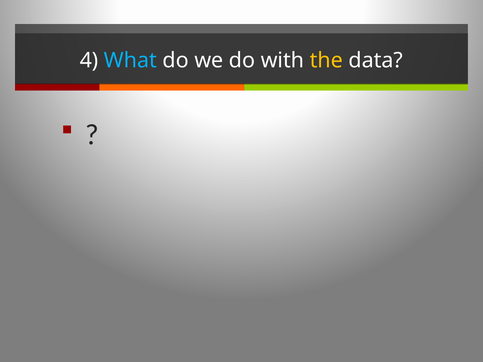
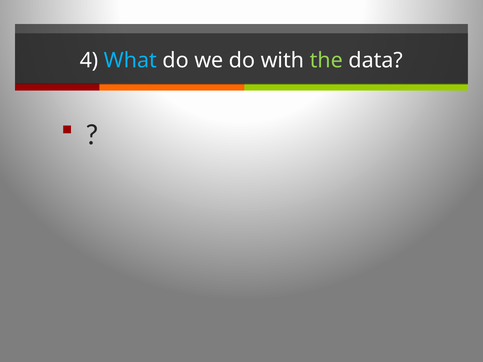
the colour: yellow -> light green (326, 60)
